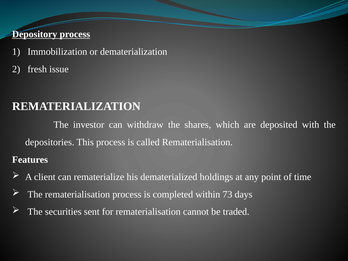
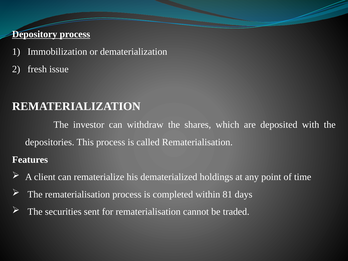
73: 73 -> 81 (227, 194)
